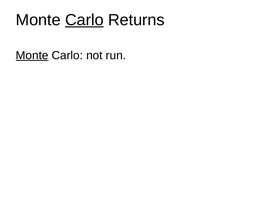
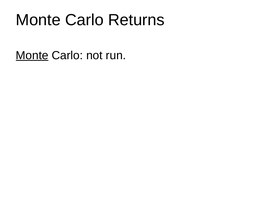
Carlo underline: present -> none (84, 20)
